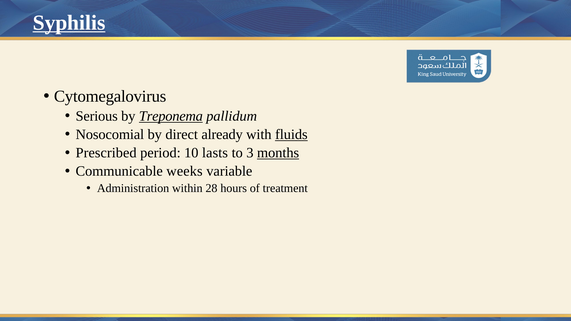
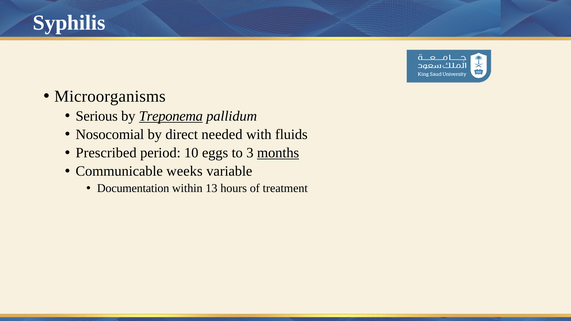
Syphilis underline: present -> none (69, 23)
Cytomegalovirus: Cytomegalovirus -> Microorganisms (110, 97)
already: already -> needed (222, 135)
fluids underline: present -> none (291, 135)
lasts: lasts -> eggs (215, 153)
Administration: Administration -> Documentation (133, 188)
28: 28 -> 13 (211, 188)
